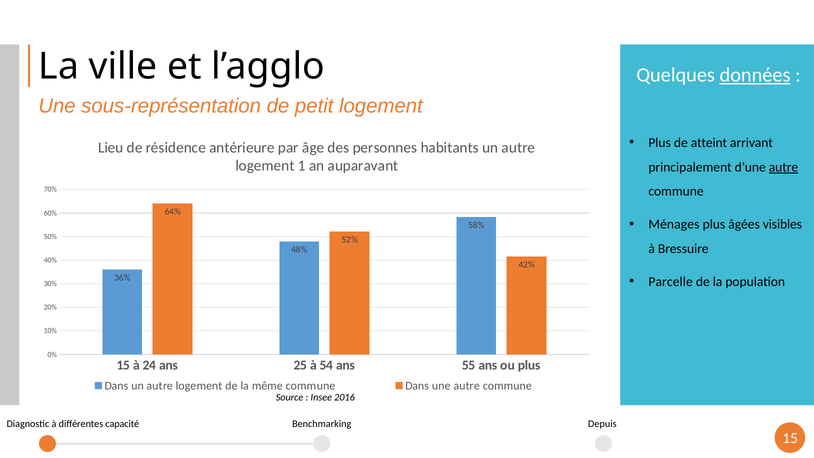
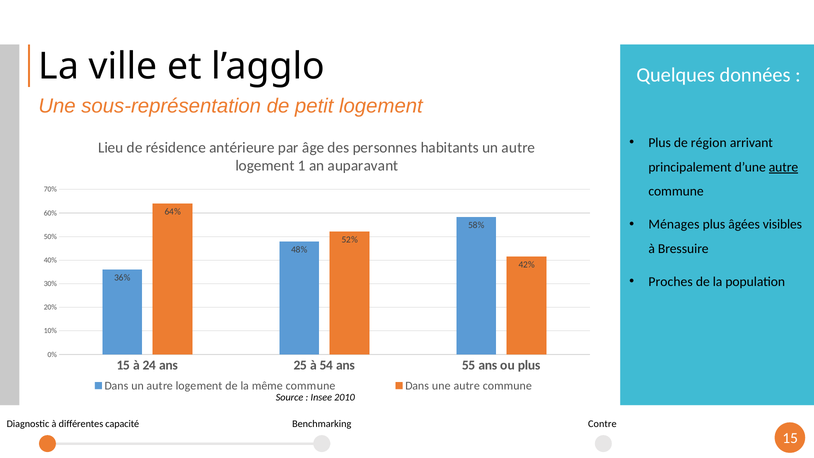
données underline: present -> none (755, 75)
atteint: atteint -> région (709, 143)
Parcelle: Parcelle -> Proches (671, 282)
2016: 2016 -> 2010 (345, 397)
Depuis: Depuis -> Contre (602, 424)
